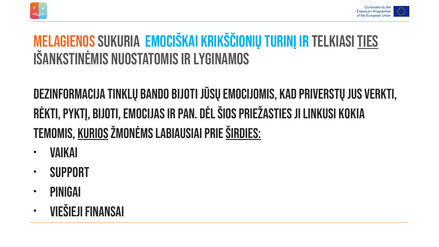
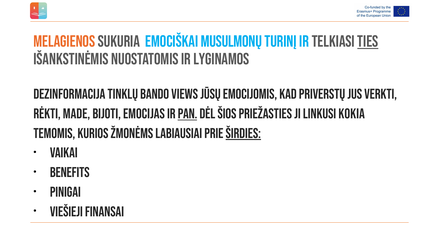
krikščionių: krikščionių -> musulmonų (231, 41)
bando bijoti: bijoti -> views (185, 94)
pyktį: pyktį -> made (77, 114)
pan underline: none -> present (188, 114)
kurios underline: present -> none (93, 133)
Support: Support -> Benefits (70, 172)
